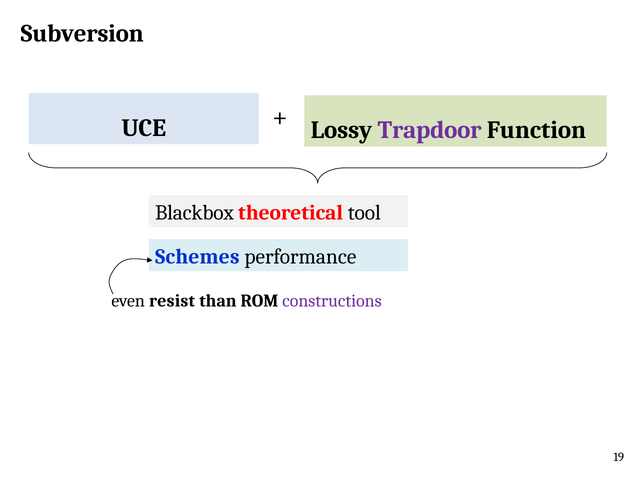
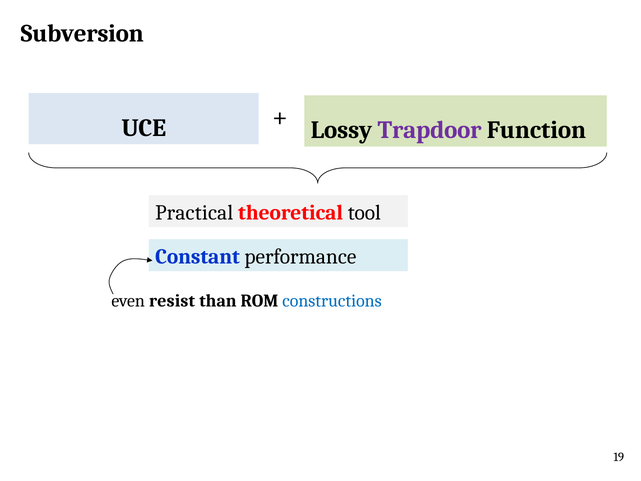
Blackbox: Blackbox -> Practical (194, 213)
Schemes: Schemes -> Constant (198, 257)
constructions colour: purple -> blue (332, 301)
